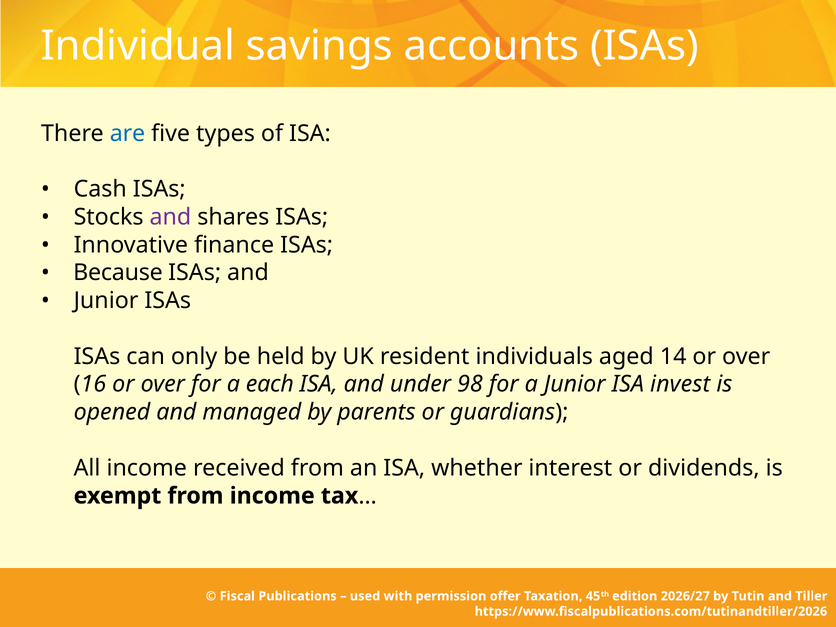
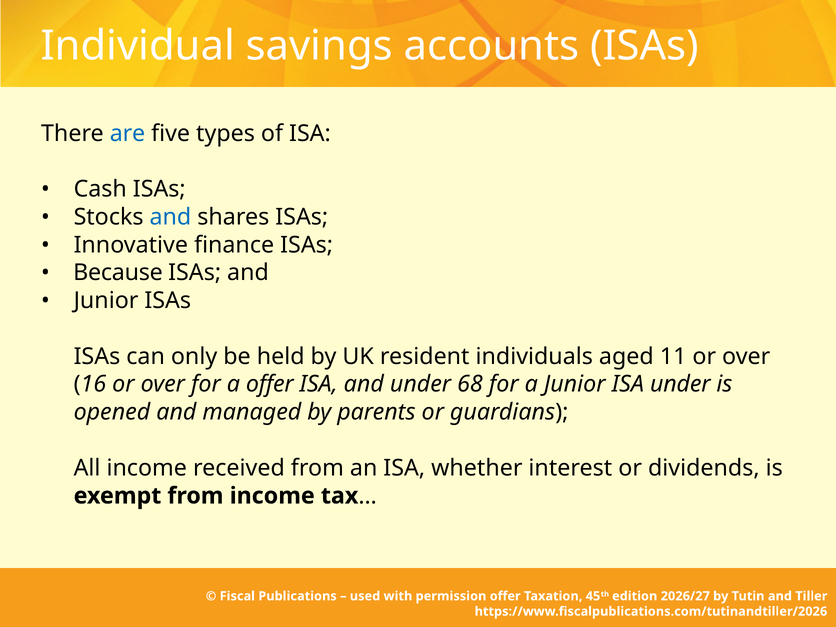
and colour: purple -> blue (170, 217)
14: 14 -> 11 (673, 356)
a each: each -> offer (270, 384)
98: 98 -> 68 (470, 384)
ISA invest: invest -> under (680, 384)
